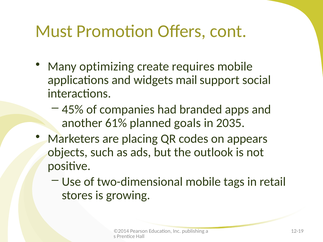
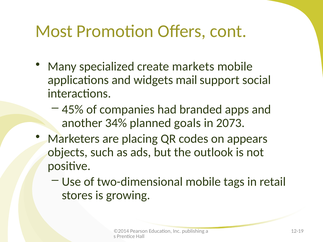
Must: Must -> Most (54, 31)
optimizing: optimizing -> specialized (107, 67)
requires: requires -> markets (193, 67)
61%: 61% -> 34% (116, 123)
2035: 2035 -> 2073 (230, 123)
